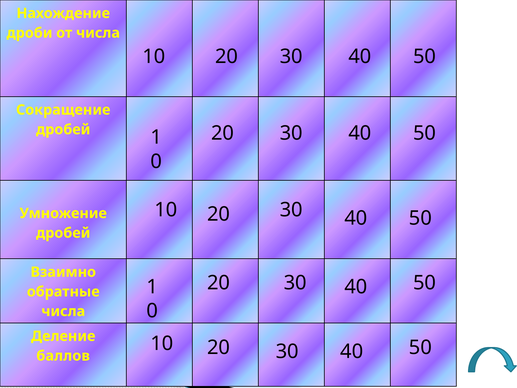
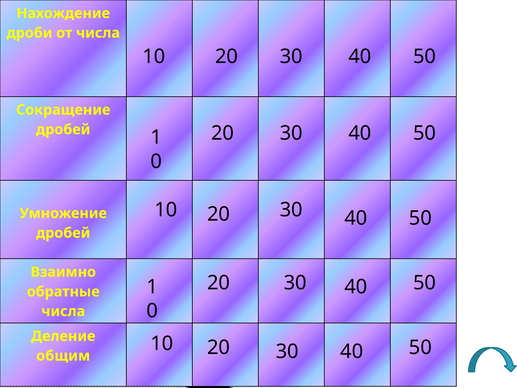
баллов: баллов -> общим (63, 356)
